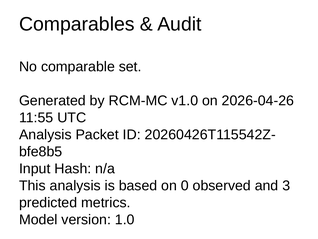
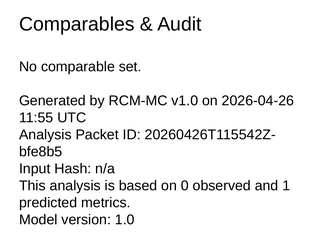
3: 3 -> 1 (286, 185)
